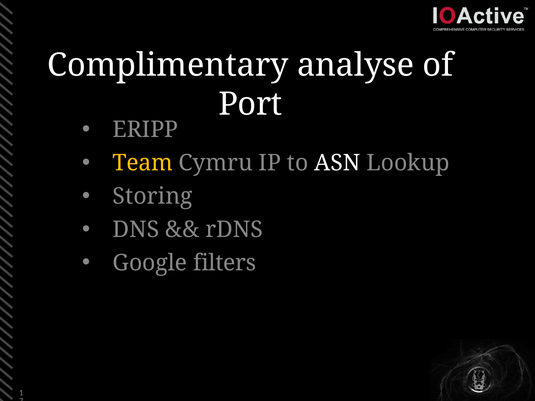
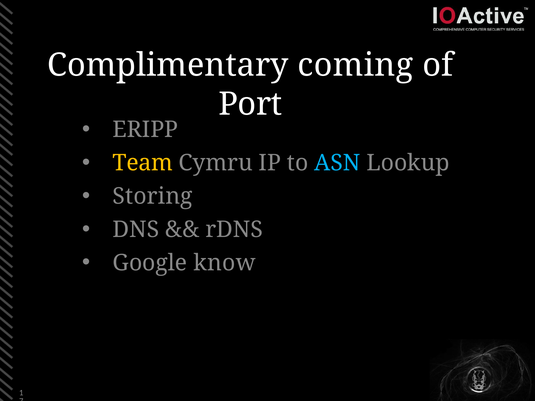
analyse: analyse -> coming (355, 65)
ASN colour: white -> light blue (337, 163)
filters: filters -> know (224, 263)
